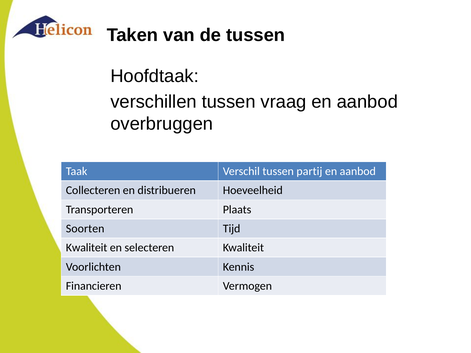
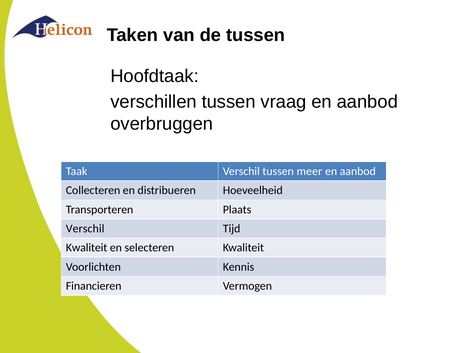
partij: partij -> meer (309, 171)
Soorten: Soorten -> Verschil (85, 229)
